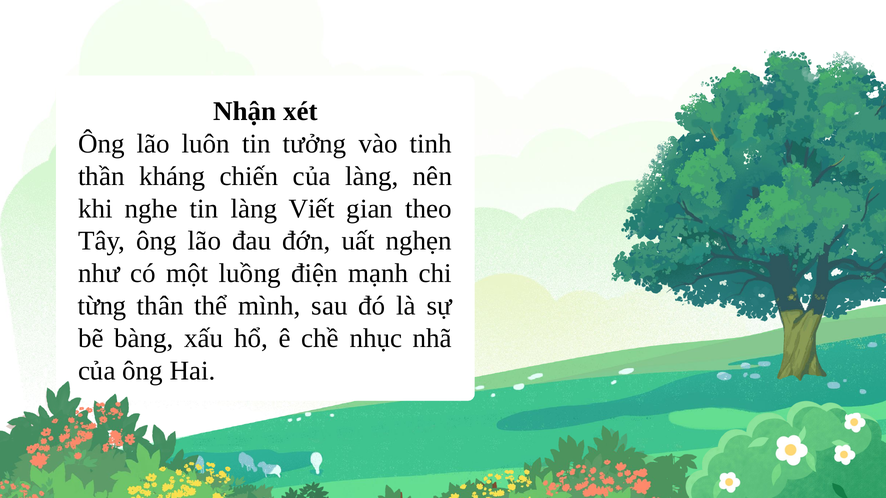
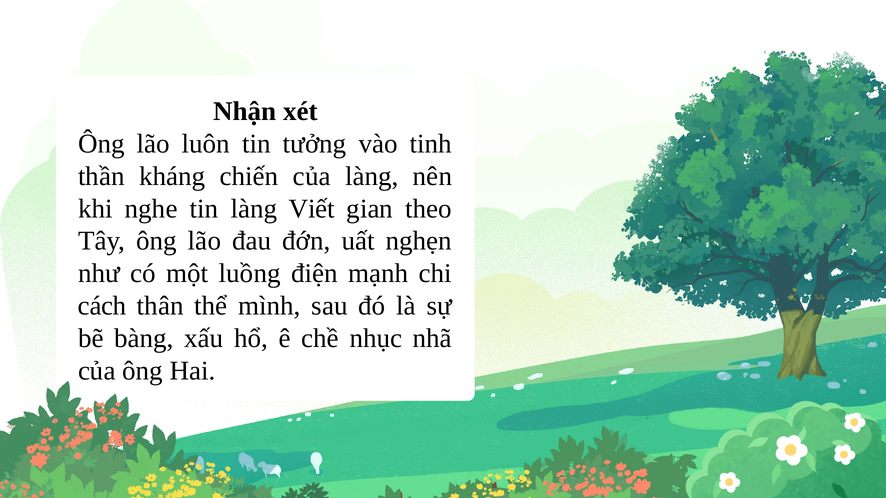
từng: từng -> cách (102, 306)
